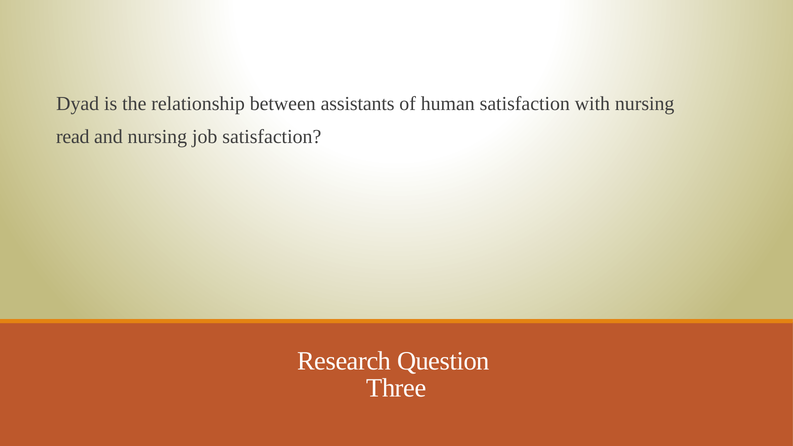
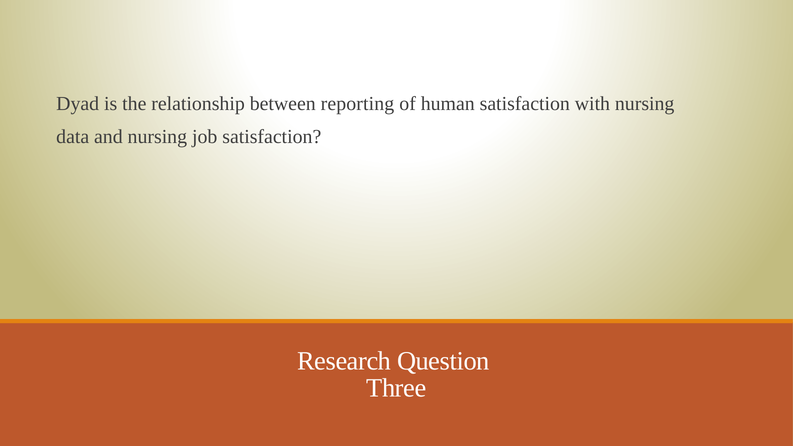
assistants: assistants -> reporting (357, 104)
read: read -> data (73, 137)
